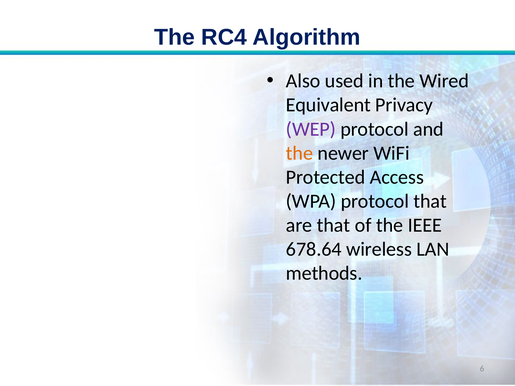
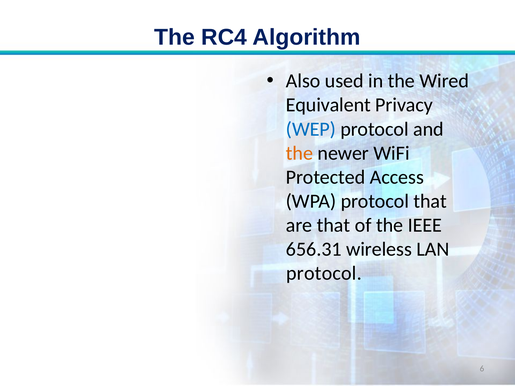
WEP colour: purple -> blue (311, 129)
678.64: 678.64 -> 656.31 (314, 249)
methods: methods -> protocol (324, 273)
